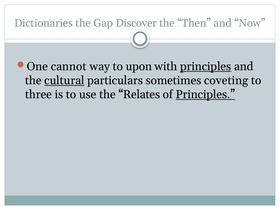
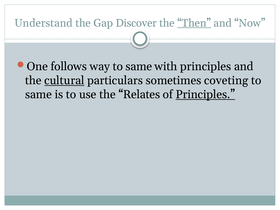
Dictionaries: Dictionaries -> Understand (44, 23)
Then underline: none -> present (194, 23)
cannot: cannot -> follows (69, 66)
way to upon: upon -> same (139, 66)
principles underline: present -> none (206, 66)
three: three -> same (39, 94)
